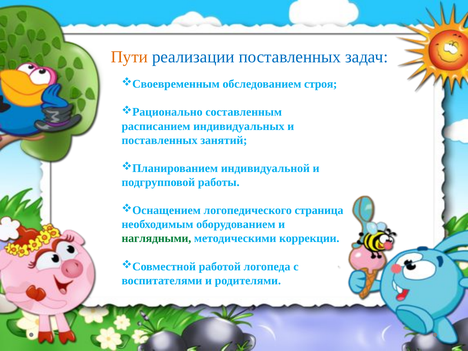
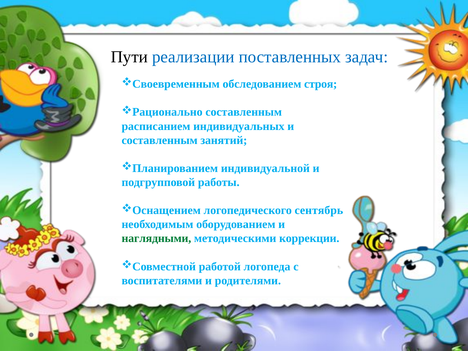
Пути colour: orange -> black (129, 57)
поставленных: поставленных -> составленным (160, 140)
страница: страница -> сентябрь (319, 210)
